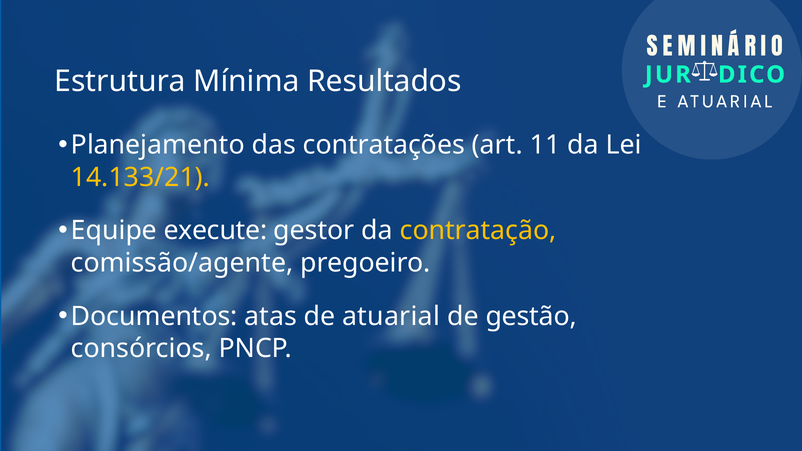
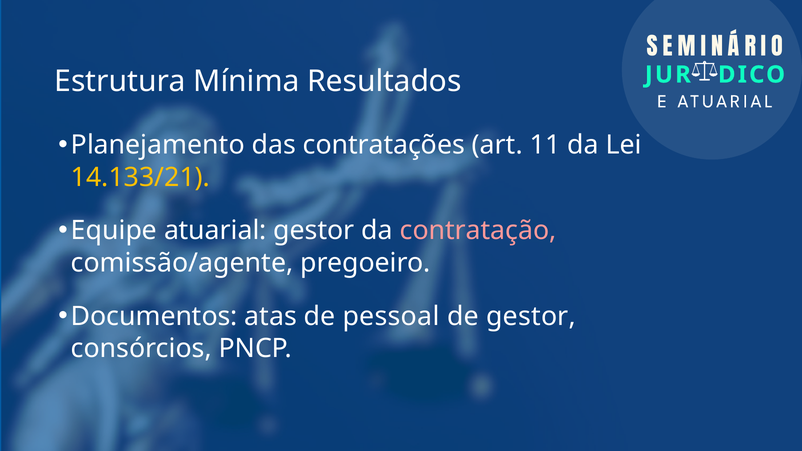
Equipe execute: execute -> atuarial (215, 231)
contratação colour: yellow -> pink (478, 231)
de atuarial: atuarial -> pessoal (391, 316)
de gestão: gestão -> gestor (531, 316)
